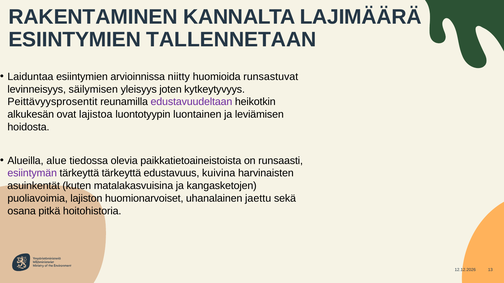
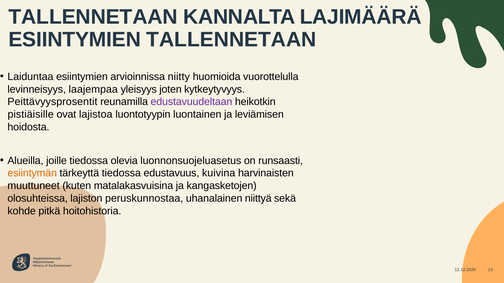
RAKENTAMINEN: RAKENTAMINEN -> TALLENNETAAN (93, 17)
runsastuvat: runsastuvat -> vuorottelulla (271, 77)
säilymisen: säilymisen -> laajempaa (93, 89)
alkukesän: alkukesän -> pistiäisille (31, 115)
alue: alue -> joille (57, 161)
paikkatietoaineistoista: paikkatietoaineistoista -> luonnonsuojeluasetus (191, 161)
esiintymän colour: purple -> orange (32, 173)
tärkeyttä tärkeyttä: tärkeyttä -> tiedossa (121, 173)
asuinkentät: asuinkentät -> muuttuneet (34, 186)
puoliavoimia: puoliavoimia -> olosuhteissa (38, 199)
huomionarvoiset: huomionarvoiset -> peruskunnostaa (144, 199)
jaettu: jaettu -> niittyä (258, 199)
osana: osana -> kohde (22, 211)
